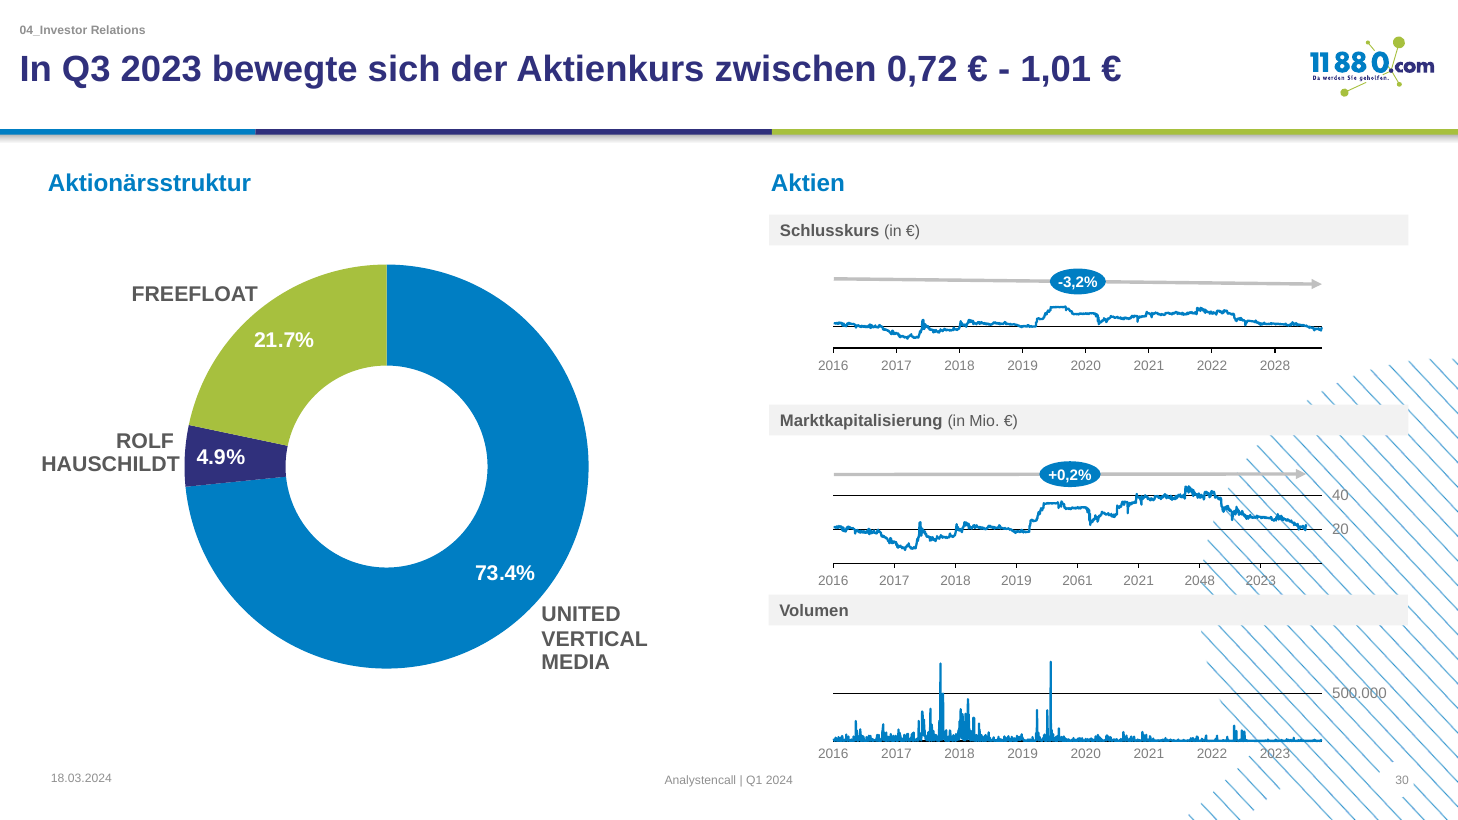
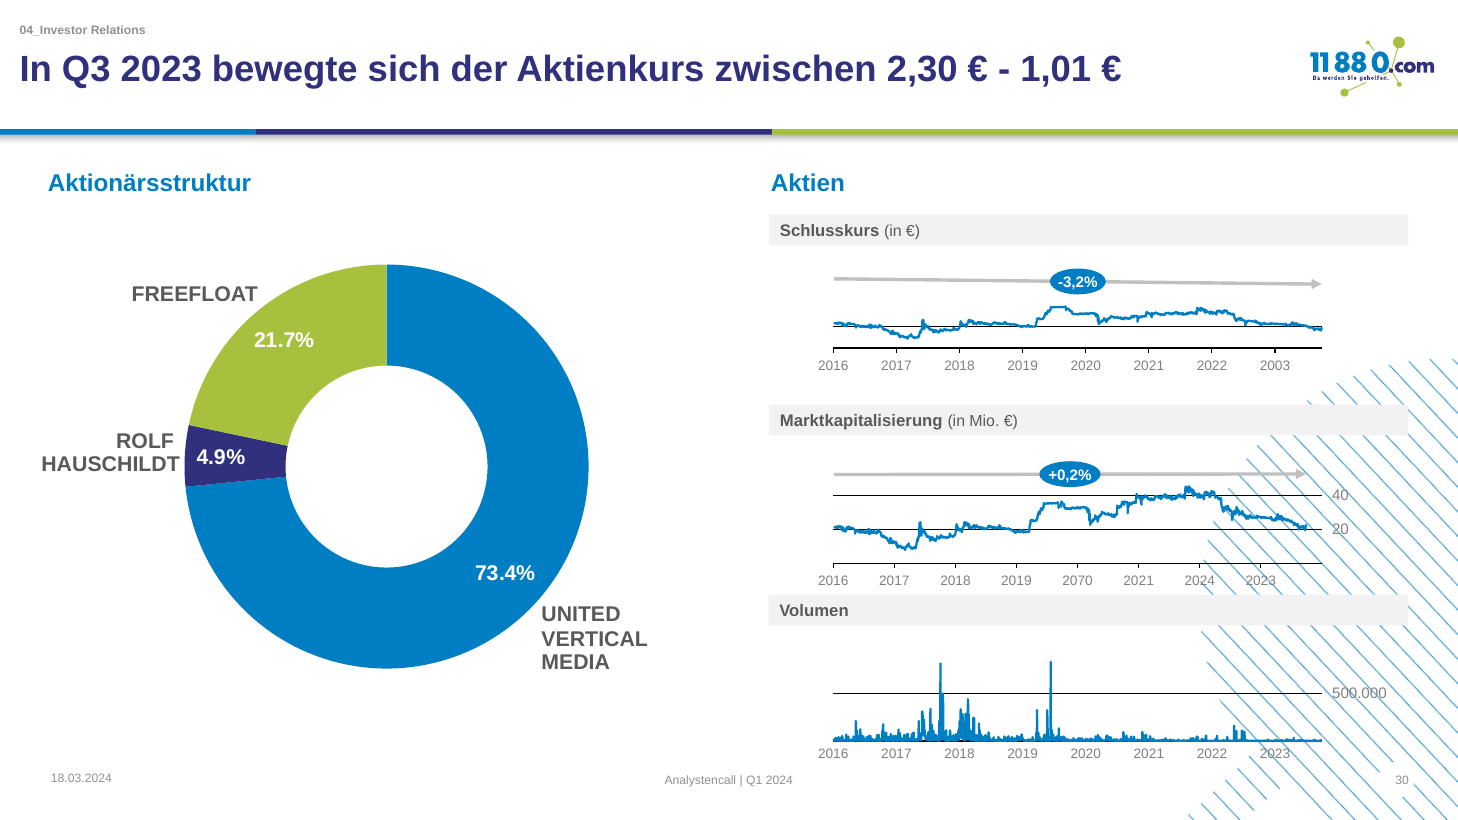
0,72: 0,72 -> 2,30 (922, 70)
2028: 2028 -> 2003 (1275, 366)
2061: 2061 -> 2070 (1078, 581)
2016 2048: 2048 -> 2024 (1200, 581)
